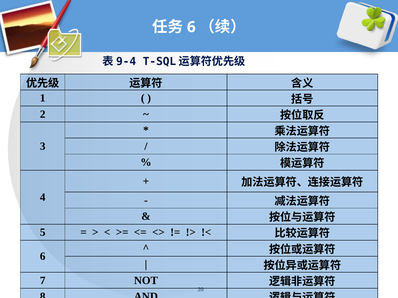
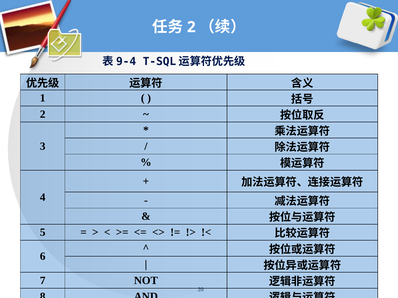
6: 6 -> 2 (191, 27)
